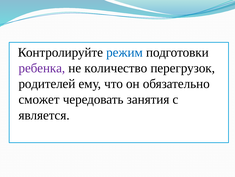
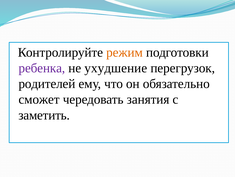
режим colour: blue -> orange (125, 52)
количество: количество -> ухудшение (116, 68)
является: является -> заметить (44, 115)
